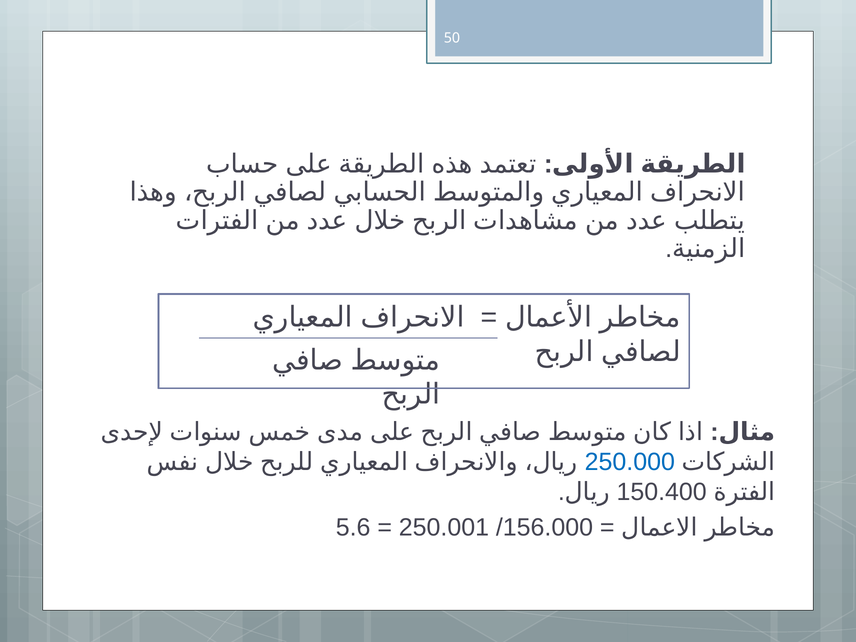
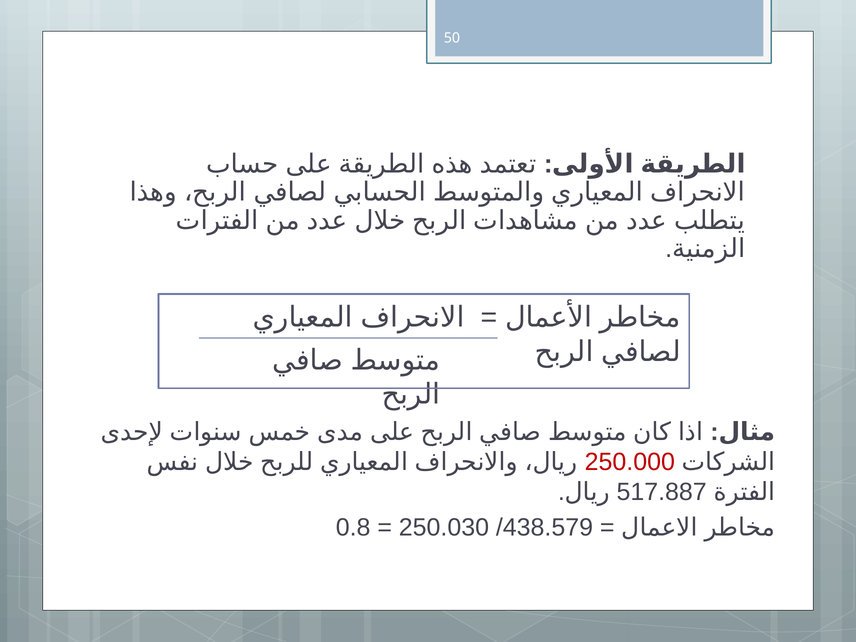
250.000 colour: blue -> red (630, 462)
150.400: 150.400 -> 517.887 (662, 492)
5.6: 5.6 -> 0.8 (353, 527)
250.001: 250.001 -> 250.030 (444, 527)
156.000: 156.000 -> 438.579 (548, 527)
